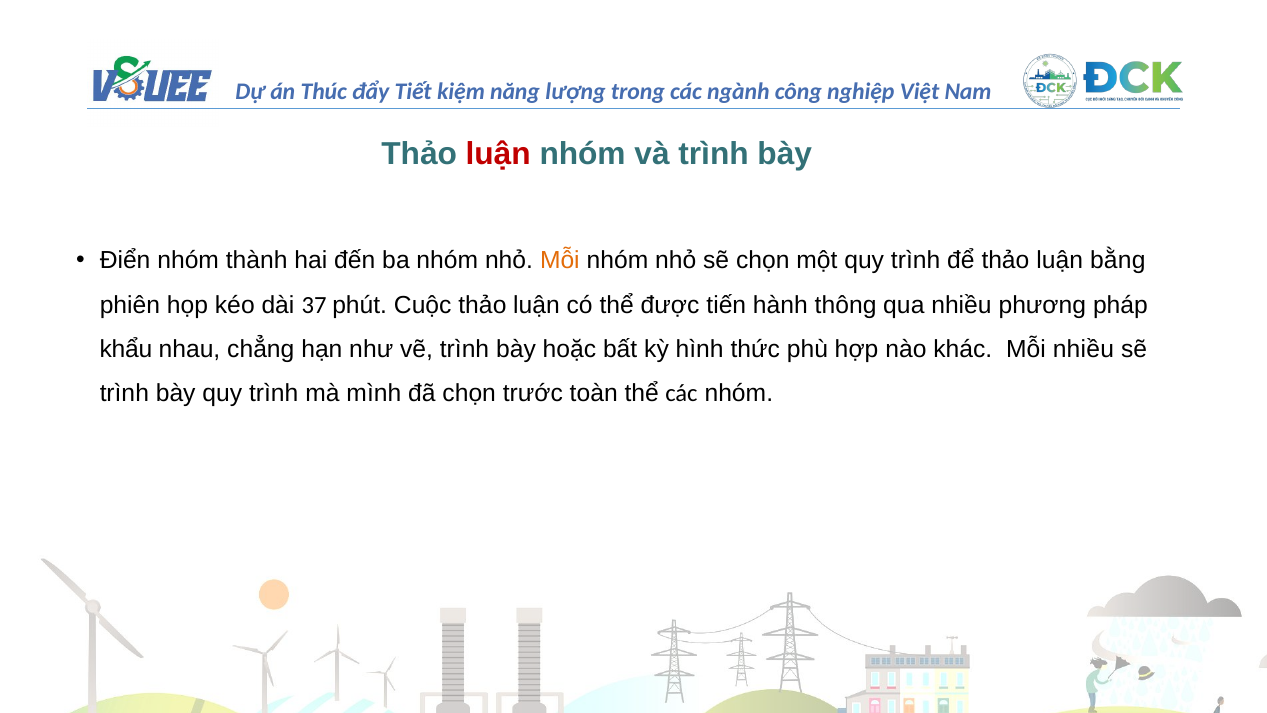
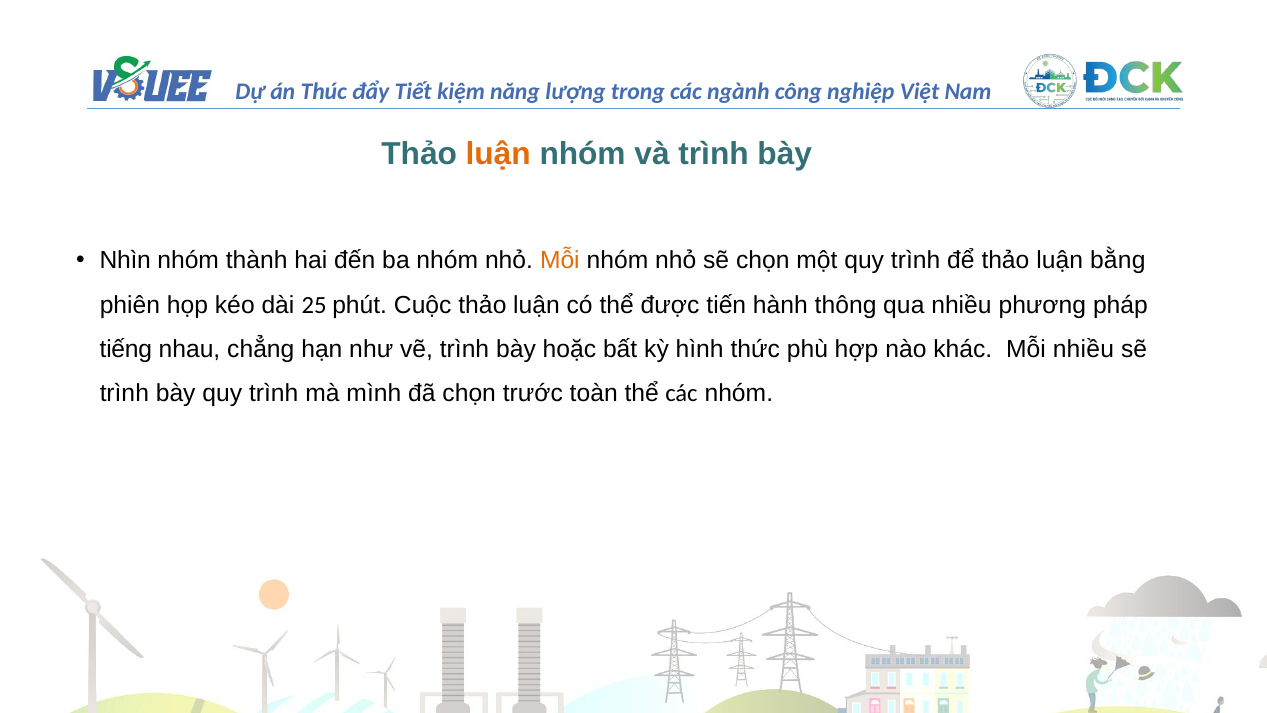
luận colour: red -> orange (498, 154)
Điển: Điển -> Nhìn (125, 261)
37: 37 -> 25 (314, 305)
khẩu: khẩu -> tiếng (126, 349)
